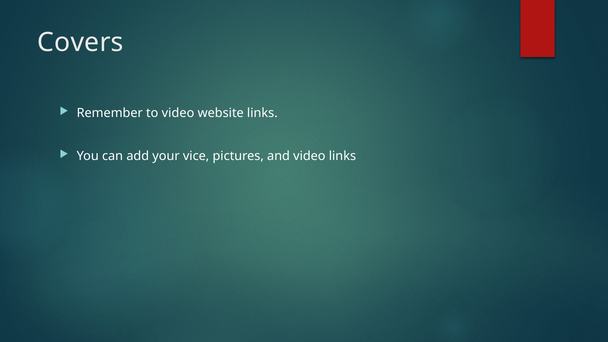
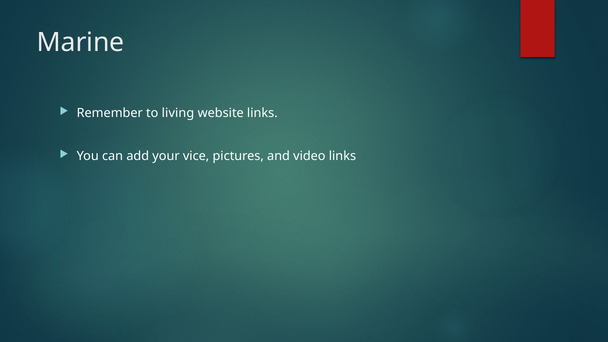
Covers: Covers -> Marine (81, 43)
to video: video -> living (178, 113)
